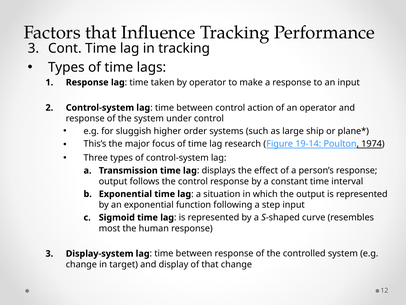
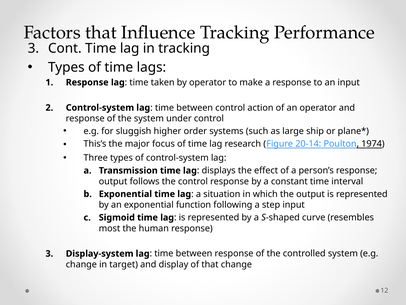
19-14: 19-14 -> 20-14 (308, 144)
